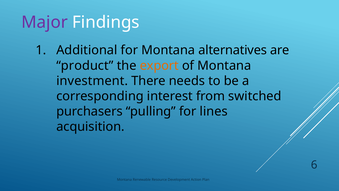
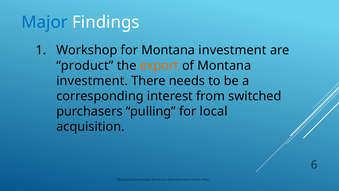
Major colour: purple -> blue (45, 22)
Additional: Additional -> Workshop (87, 50)
for Montana alternatives: alternatives -> investment (233, 50)
lines: lines -> local (214, 111)
